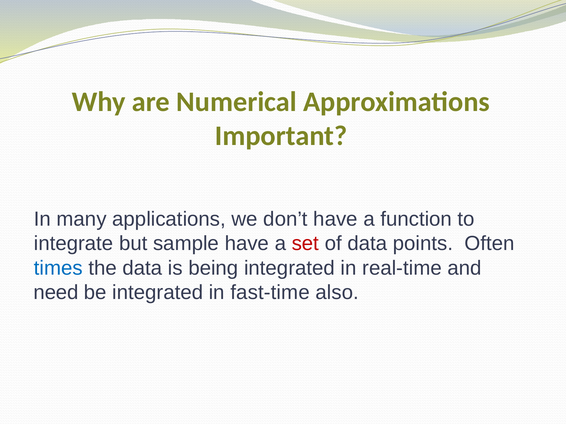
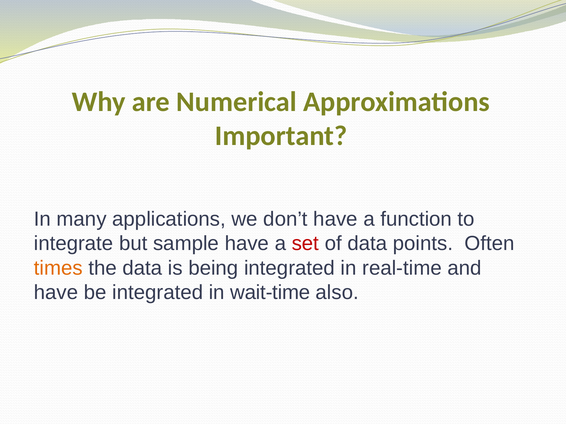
times colour: blue -> orange (58, 268)
need: need -> have (56, 293)
fast-time: fast-time -> wait-time (270, 293)
